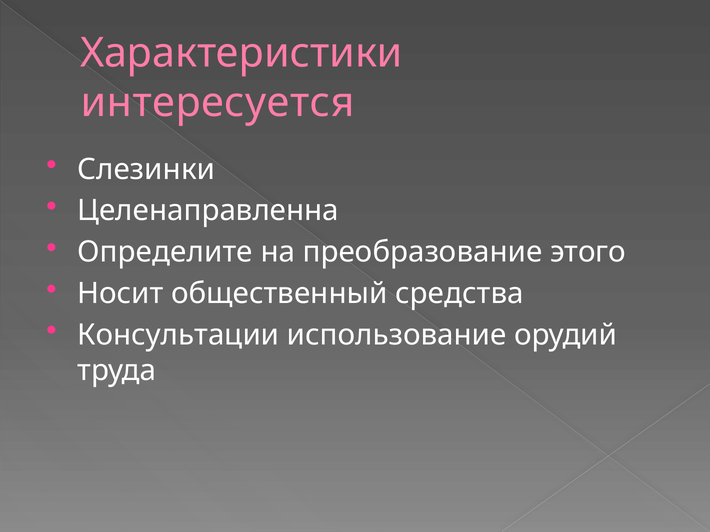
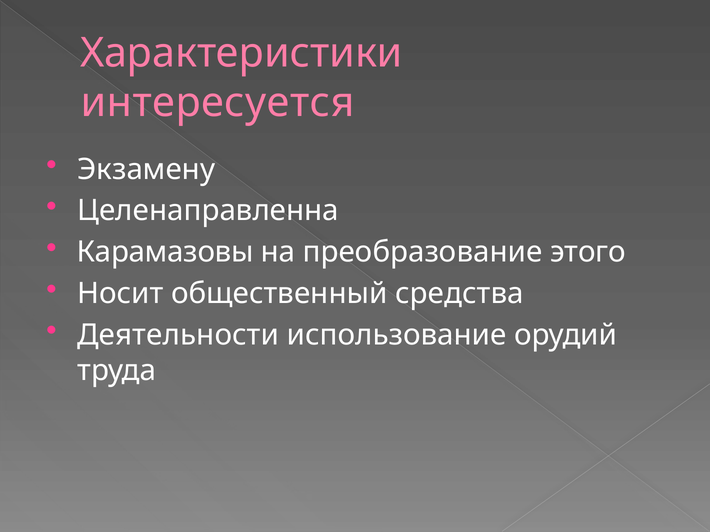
Слезинки: Слезинки -> Экзамену (146, 170)
Определите: Определите -> Карамазовы (165, 252)
Консультации: Консультации -> Деятельности (178, 335)
